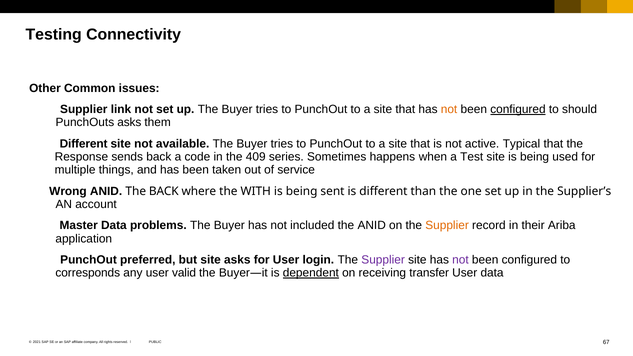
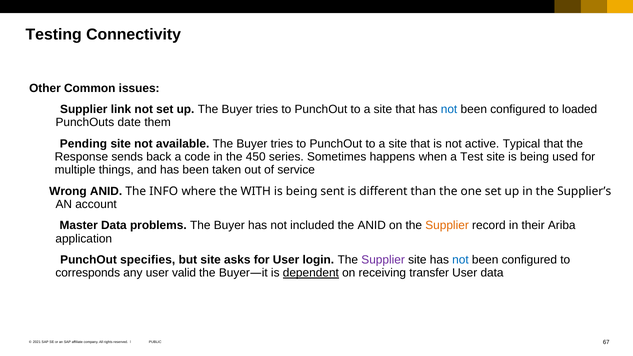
not colour: orange -> blue (449, 109)
configured underline: present -> none (518, 109)
should: should -> loaded (580, 109)
PunchOuts asks: asks -> date (129, 123)
Different: Different -> Pending (83, 144)
409: 409 -> 450 (256, 157)
The BACK: BACK -> INFO (164, 191)
preferred: preferred -> specifies (148, 260)
not colour: purple -> blue (460, 260)
